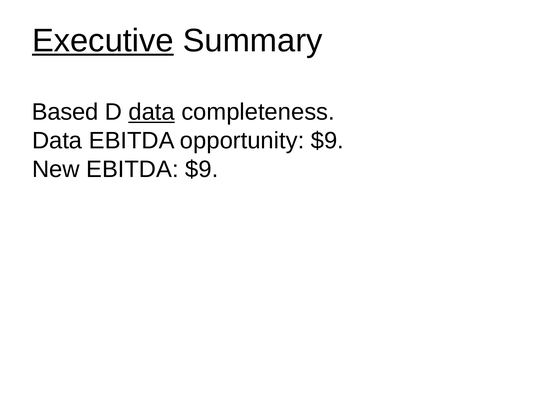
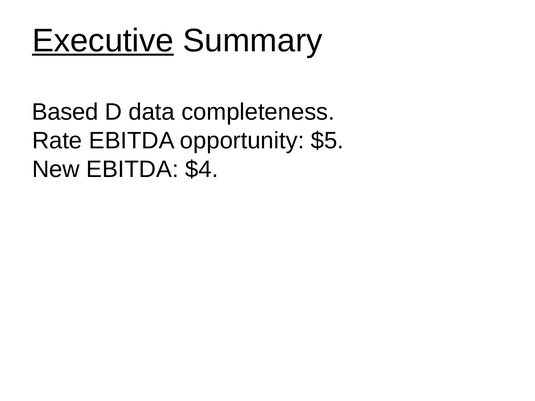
data underline: present -> none (152, 112)
Data: Data -> Rate (57, 141)
opportunity $9: $9 -> $5 (327, 141)
EBITDA $9: $9 -> $4 (202, 169)
